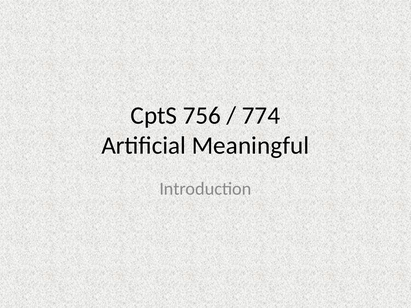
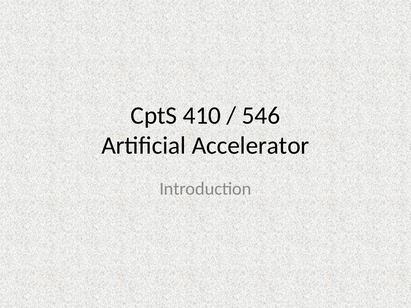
756: 756 -> 410 (202, 115)
774: 774 -> 546 (261, 115)
Meaningful: Meaningful -> Accelerator (251, 146)
